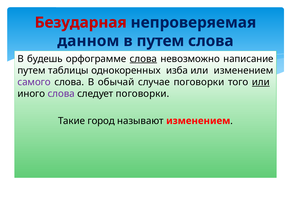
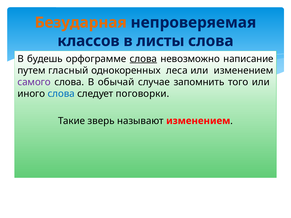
Безударная colour: red -> orange (81, 23)
данном: данном -> классов (88, 41)
в путем: путем -> листы (160, 41)
таблицы: таблицы -> гласный (68, 71)
изба: изба -> леса (177, 71)
случае поговорки: поговорки -> запомнить (199, 82)
или underline: present -> none (261, 82)
слова colour: purple -> blue (61, 94)
город: город -> зверь (101, 121)
